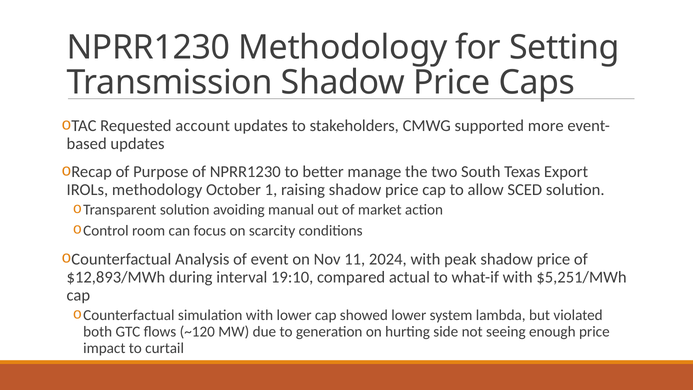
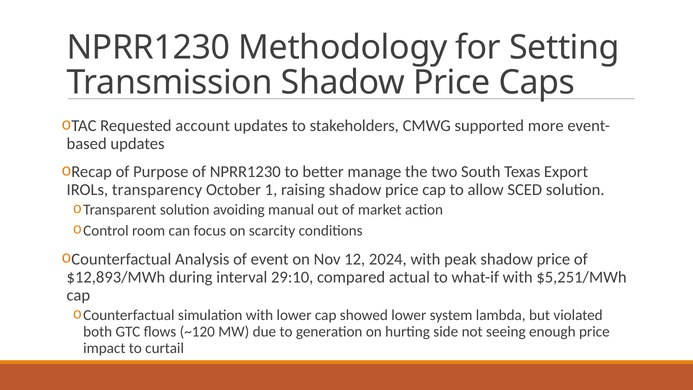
IROLs methodology: methodology -> transparency (157, 190)
11: 11 -> 12 (355, 259)
19:10: 19:10 -> 29:10 (292, 277)
